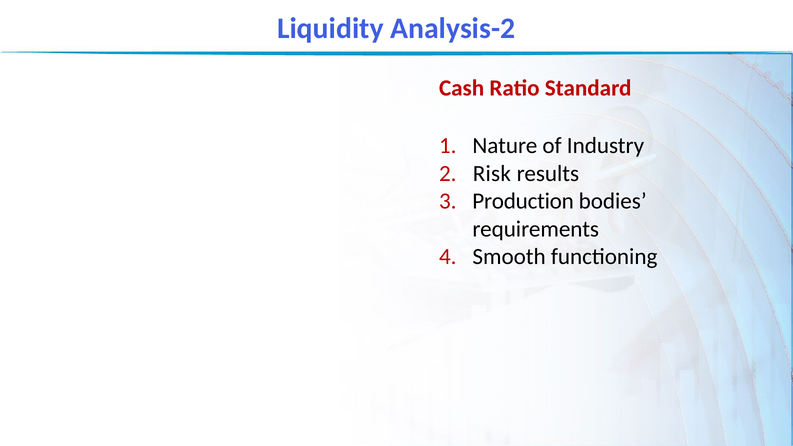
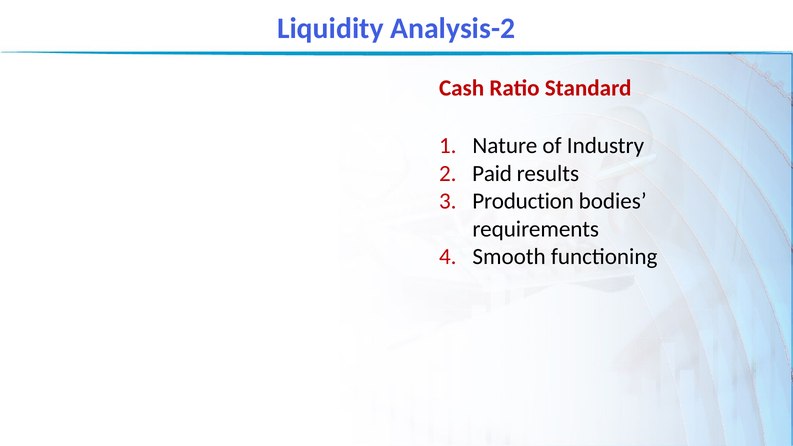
Risk: Risk -> Paid (492, 173)
